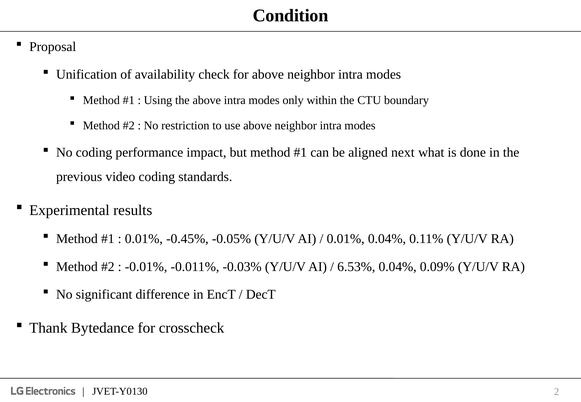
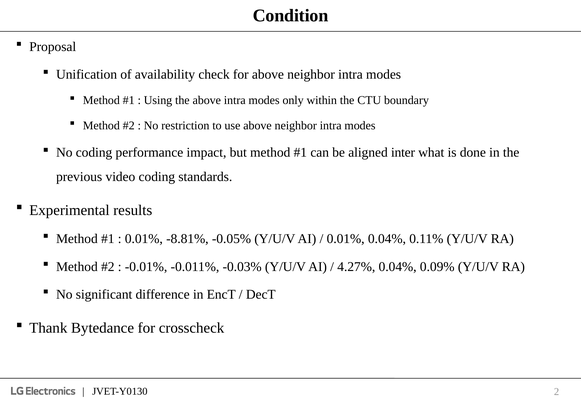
next: next -> inter (403, 153)
-0.45%: -0.45% -> -8.81% (187, 239)
6.53%: 6.53% -> 4.27% (356, 267)
